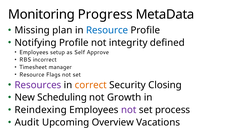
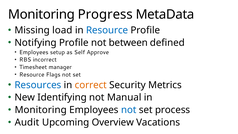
plan: plan -> load (62, 30)
integrity: integrity -> between (128, 43)
Resources colour: purple -> blue (38, 85)
Closing: Closing -> Metrics (165, 85)
Scheduling: Scheduling -> Identifying (62, 97)
Growth: Growth -> Manual (124, 97)
Reindexing: Reindexing -> Monitoring (41, 110)
not colour: purple -> blue (129, 110)
